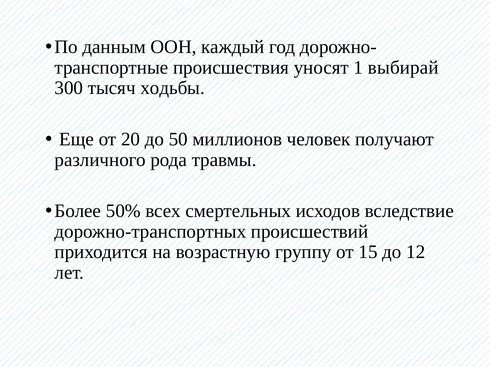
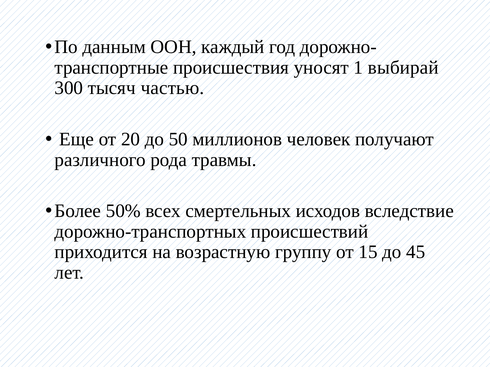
ходьбы: ходьбы -> частью (173, 88)
12: 12 -> 45 (416, 252)
